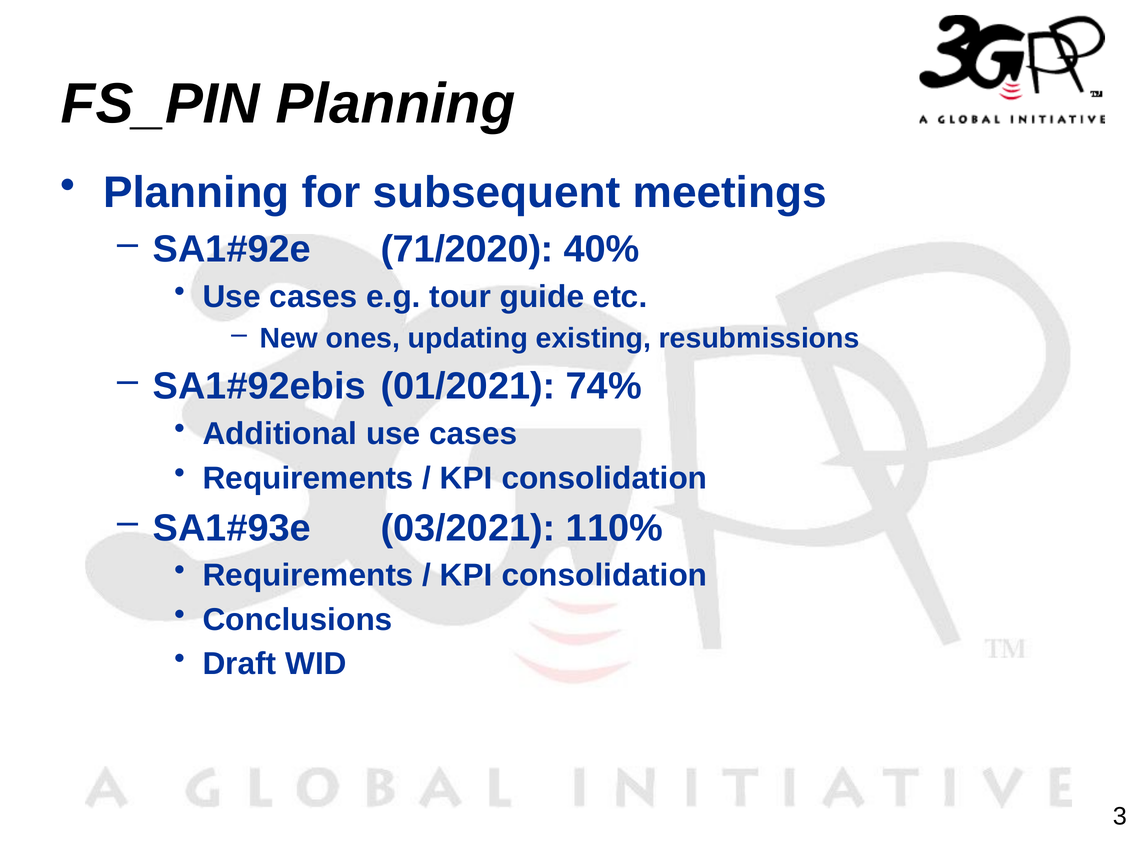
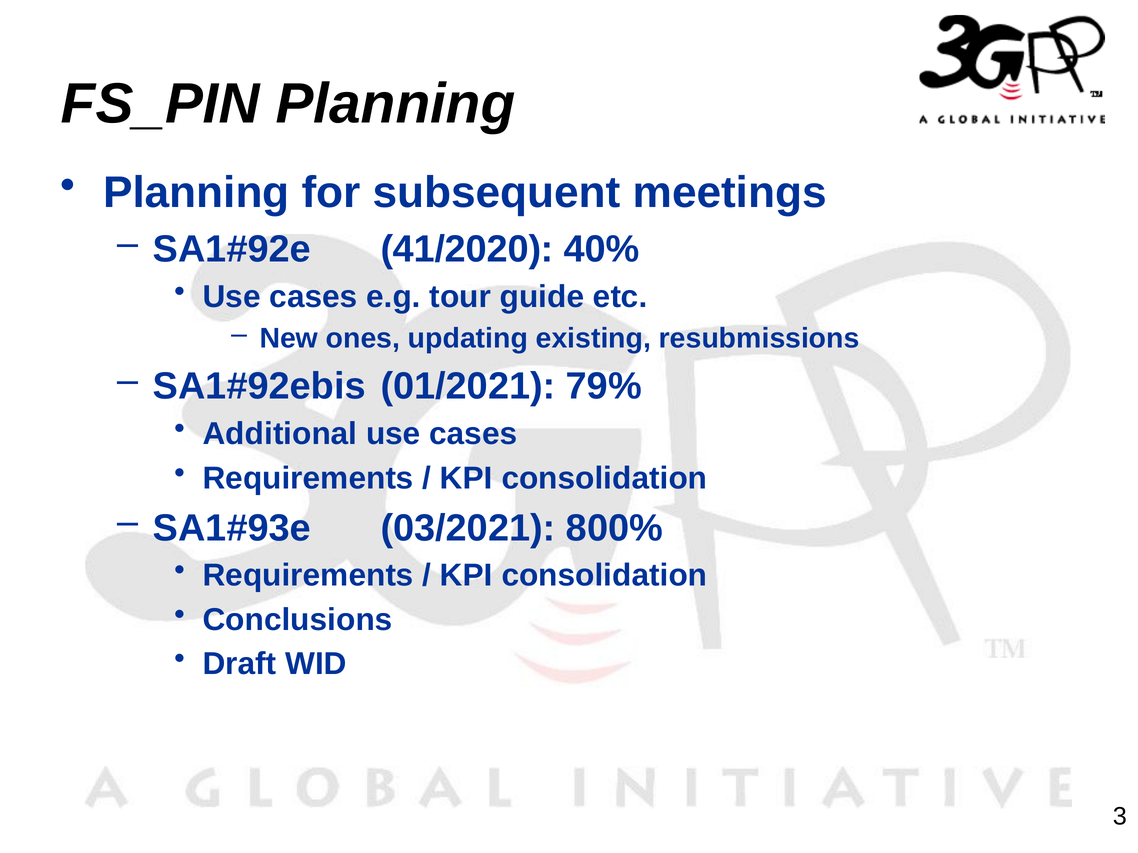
71/2020: 71/2020 -> 41/2020 (467, 249)
74%: 74% -> 79% (604, 387)
110%: 110% -> 800% (614, 528)
